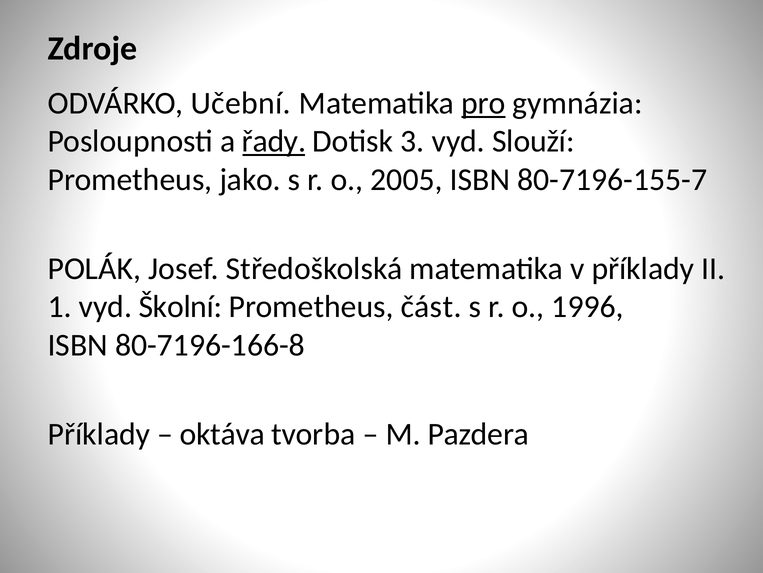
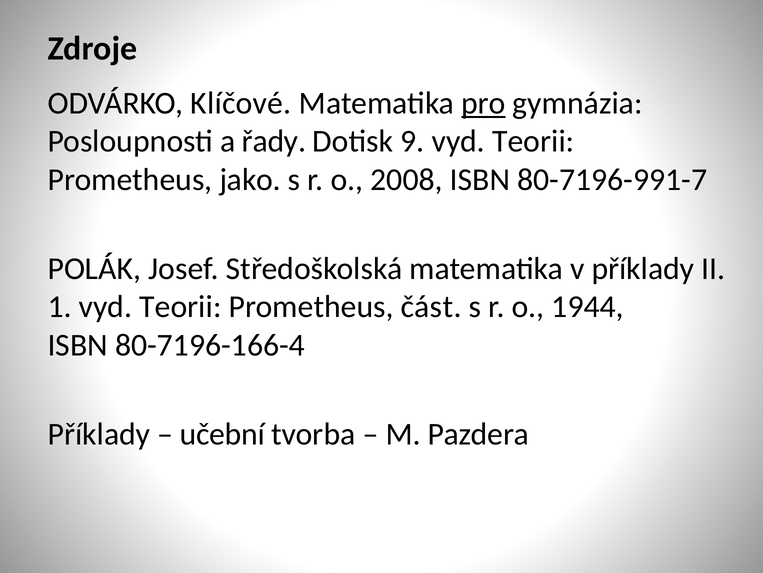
Učební: Učební -> Klíčové (241, 103)
řady underline: present -> none (274, 141)
3: 3 -> 9 (412, 141)
Slouží: Slouží -> Teorii (533, 141)
2005: 2005 -> 2008 (406, 179)
80-7196-155-7: 80-7196-155-7 -> 80-7196-991-7 (612, 179)
1 vyd Školní: Školní -> Teorii (180, 307)
1996: 1996 -> 1944 (588, 307)
80-7196-166-8: 80-7196-166-8 -> 80-7196-166-4 (210, 345)
oktáva: oktáva -> učební (222, 434)
